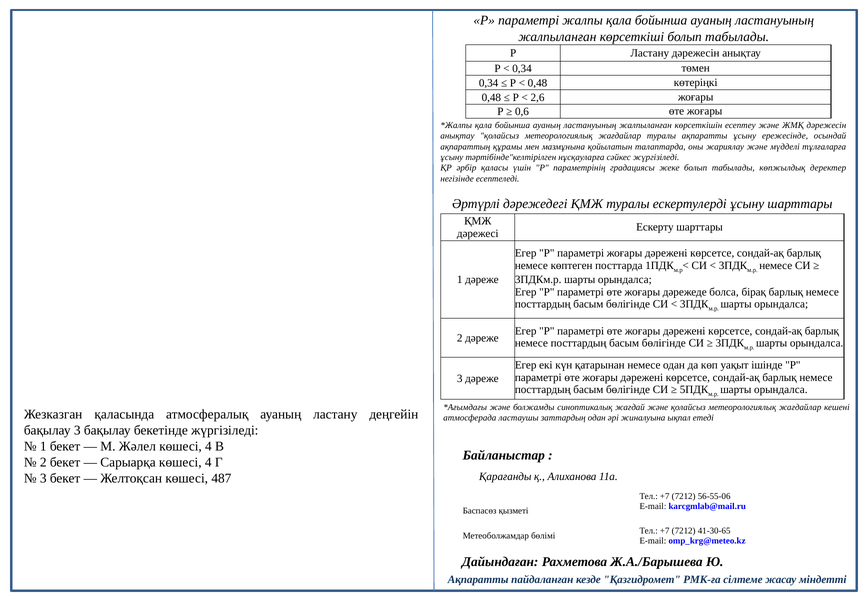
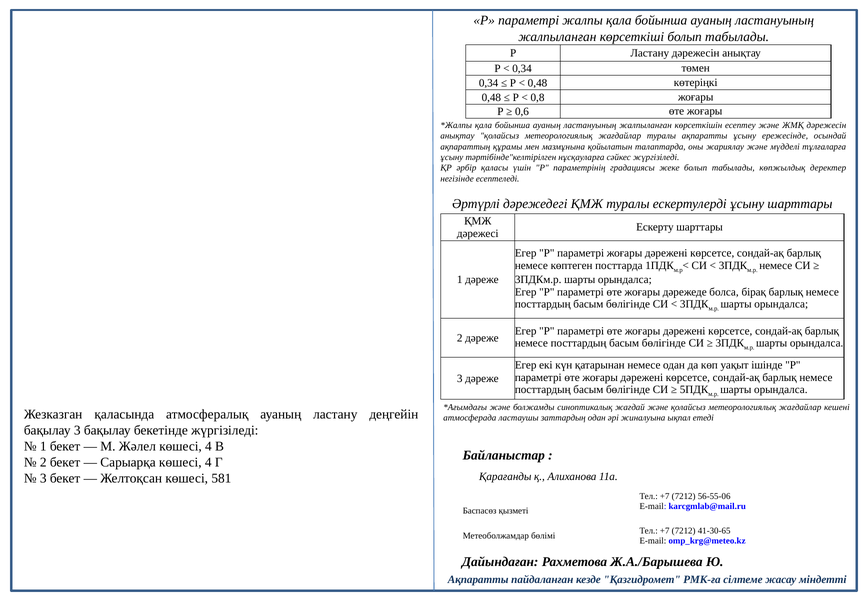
2,6: 2,6 -> 0,8 (537, 97)
487: 487 -> 581 (221, 478)
